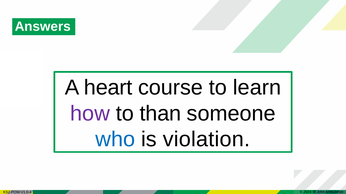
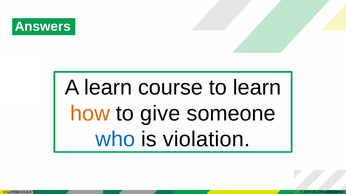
A heart: heart -> learn (108, 88)
how colour: purple -> orange (90, 114)
than: than -> give (160, 114)
